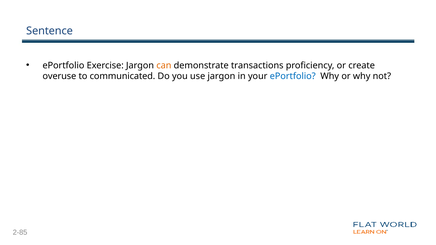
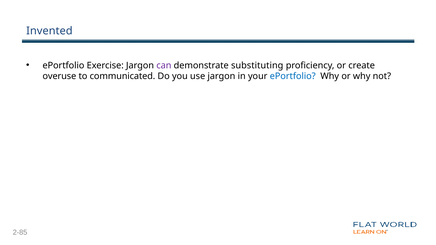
Sentence: Sentence -> Invented (49, 31)
can colour: orange -> purple (164, 66)
transactions: transactions -> substituting (257, 66)
